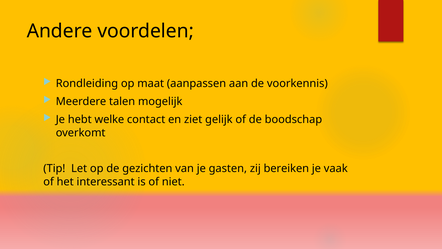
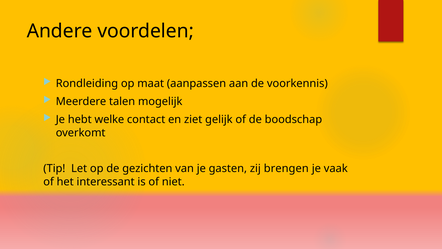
bereiken: bereiken -> brengen (286, 168)
